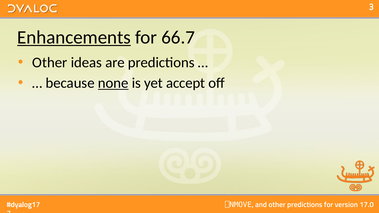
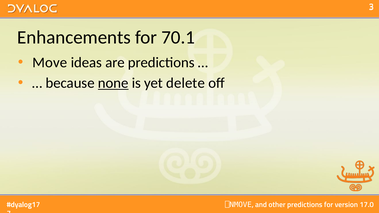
Enhancements underline: present -> none (74, 37)
66.7: 66.7 -> 70.1 (178, 37)
Other: Other -> Move (50, 63)
accept: accept -> delete (186, 83)
